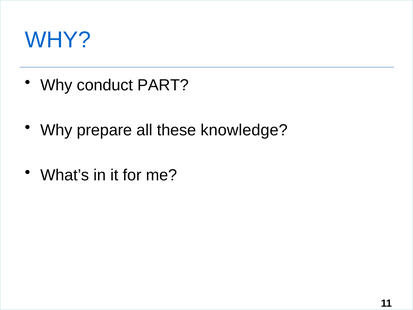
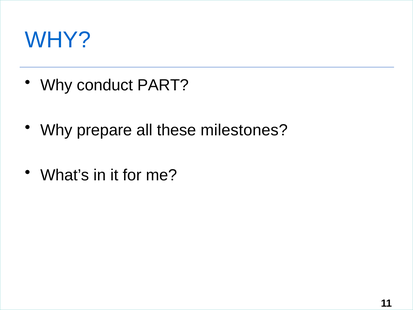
knowledge: knowledge -> milestones (244, 130)
